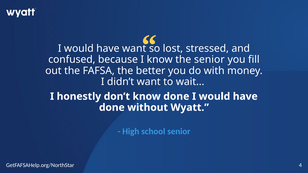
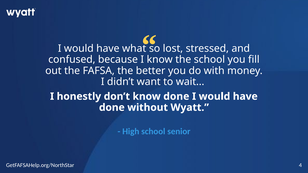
have want: want -> what (134, 49)
the senior: senior -> school (209, 60)
